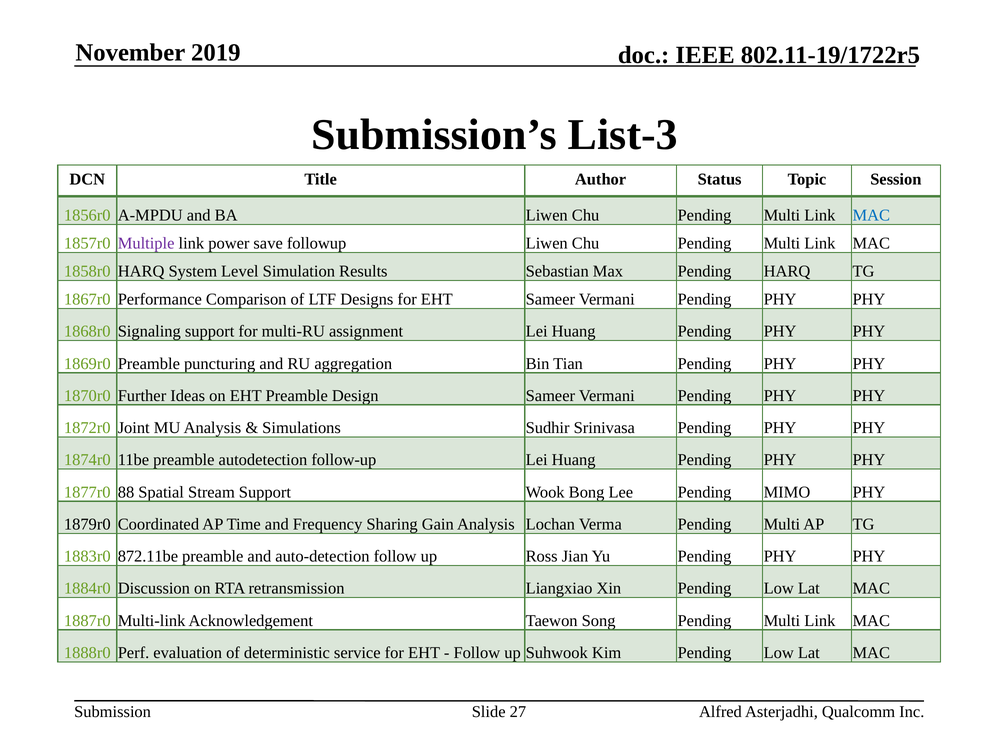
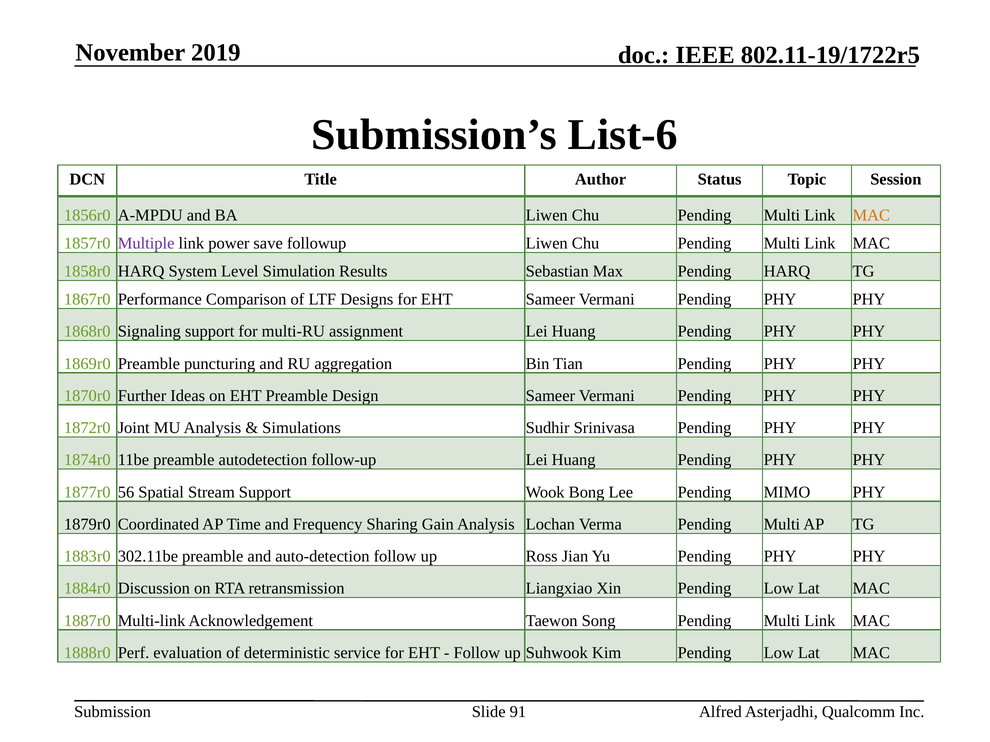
List-3: List-3 -> List-6 (623, 135)
MAC colour: blue -> orange (871, 215)
88: 88 -> 56 (126, 492)
872.11be: 872.11be -> 302.11be (148, 557)
27: 27 -> 91 (518, 712)
